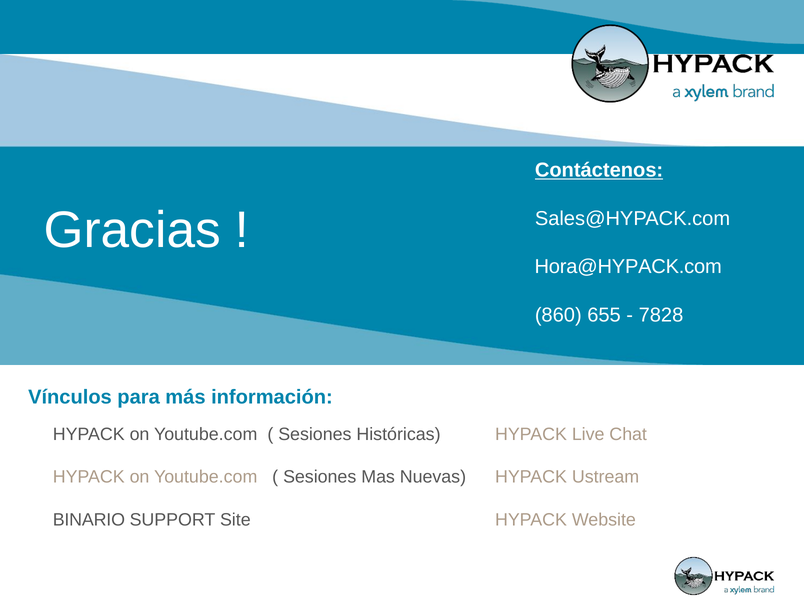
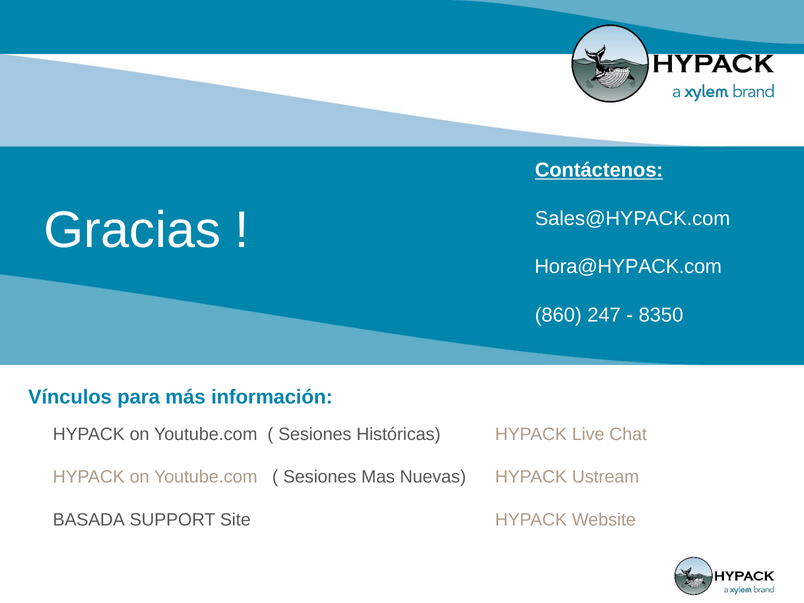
655: 655 -> 247 (604, 315)
7828: 7828 -> 8350 (661, 315)
BINARIO: BINARIO -> BASADA (89, 520)
